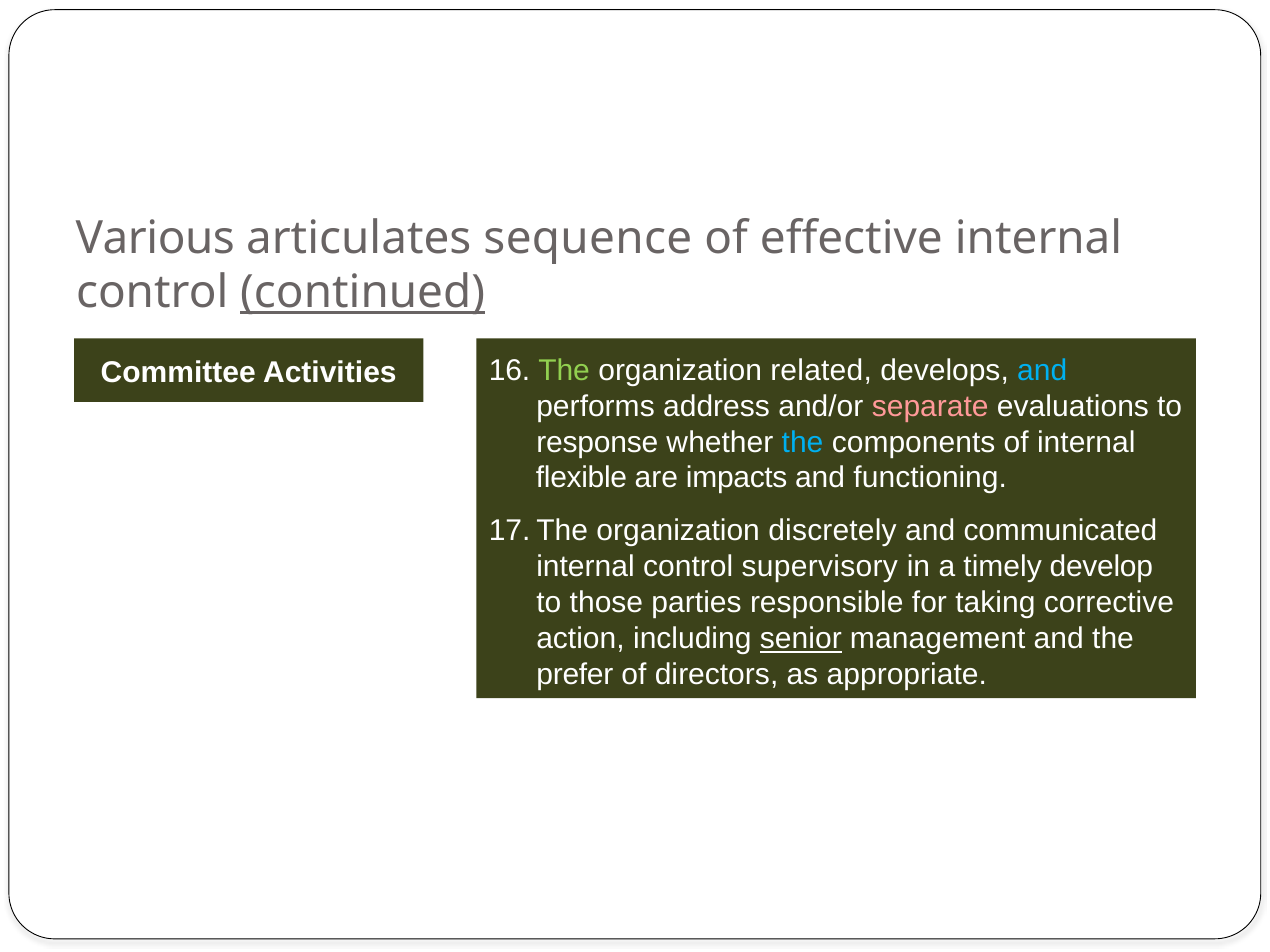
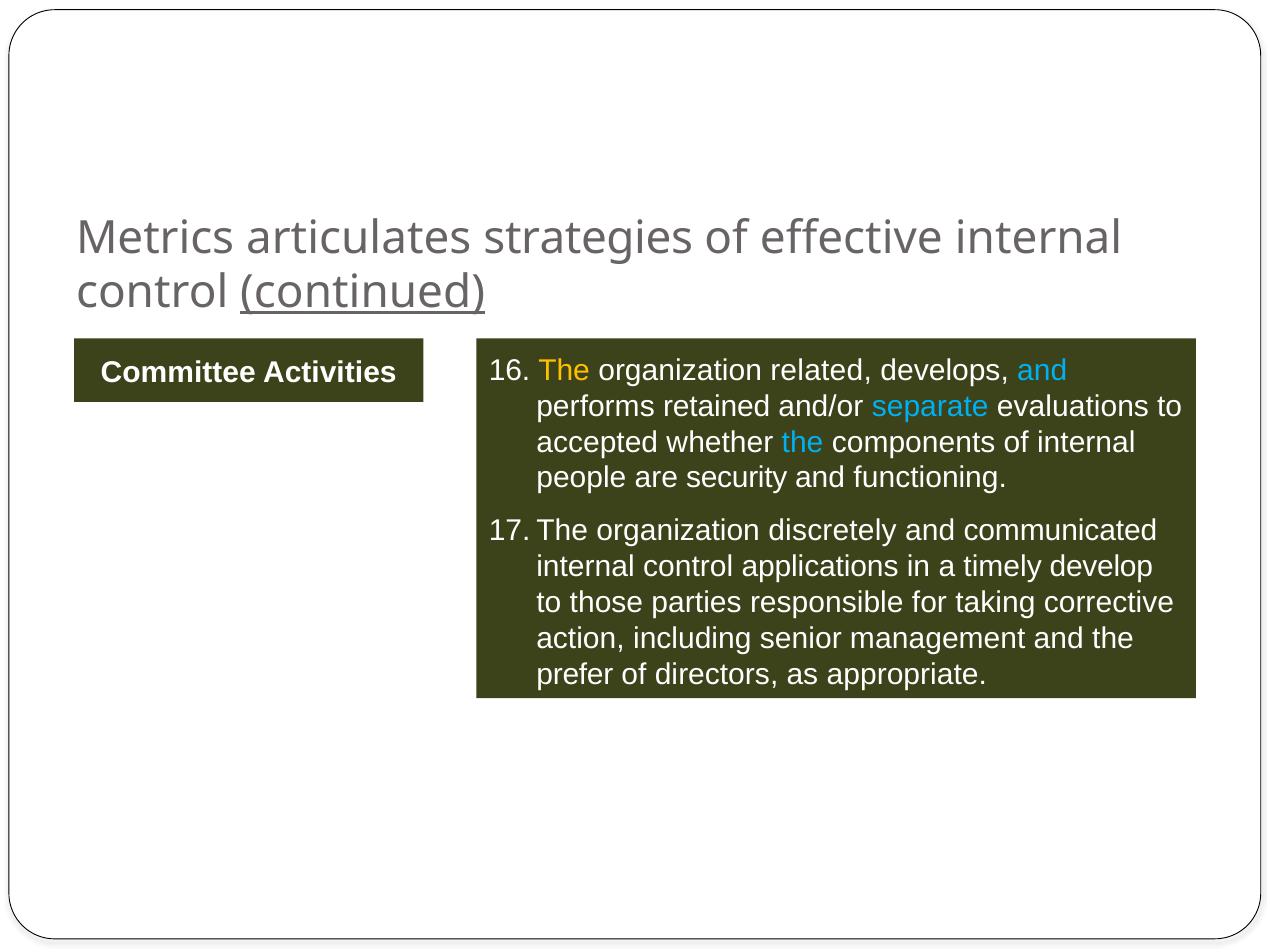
Various: Various -> Metrics (155, 238)
sequence: sequence -> strategies (588, 238)
The colour: light green -> yellow (564, 370)
address: address -> retained (717, 406)
separate colour: pink -> light blue (930, 406)
response: response -> accepted (597, 442)
flexible: flexible -> people (581, 478)
impacts: impacts -> security (737, 478)
supervisory: supervisory -> applications (820, 567)
senior underline: present -> none (801, 639)
